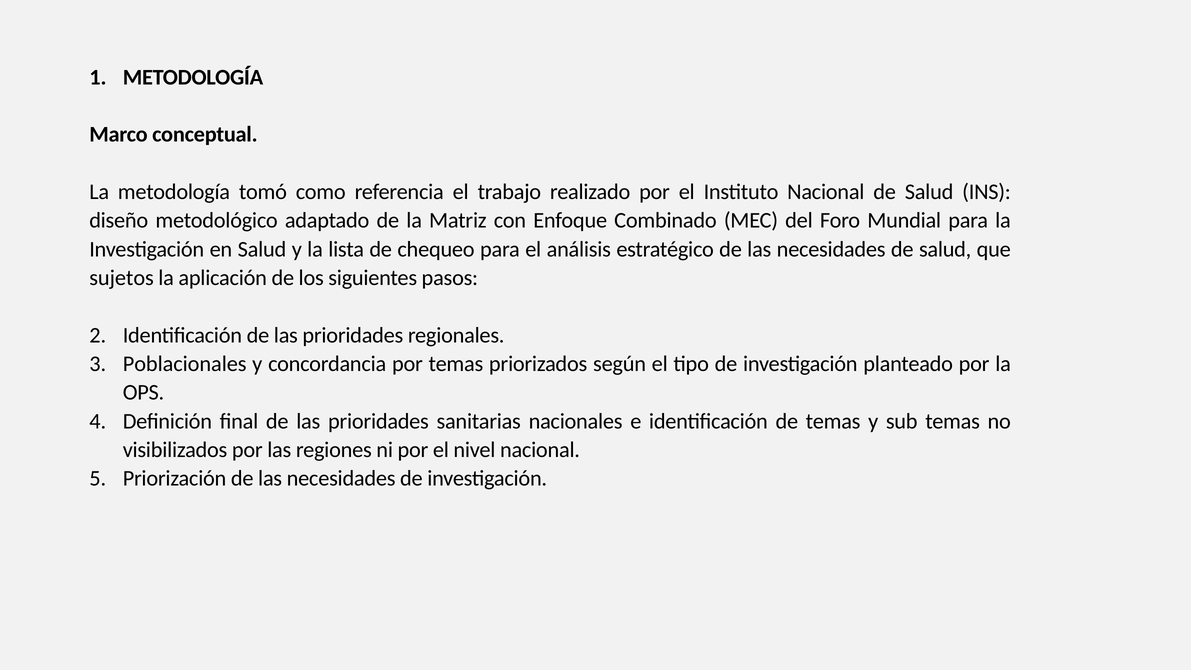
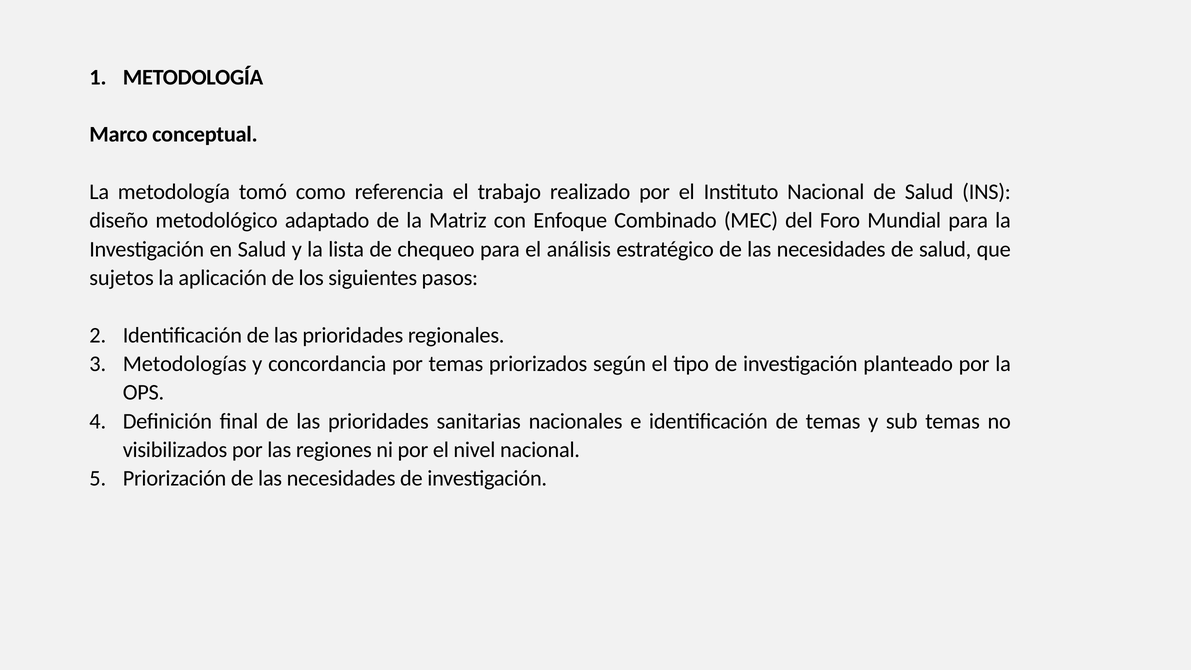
Poblacionales: Poblacionales -> Metodologías (185, 364)
